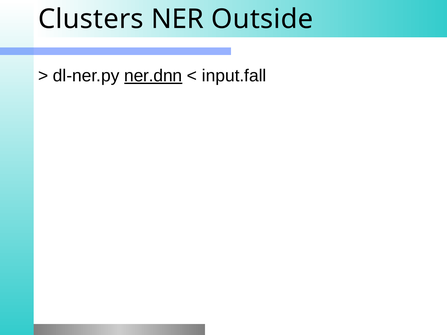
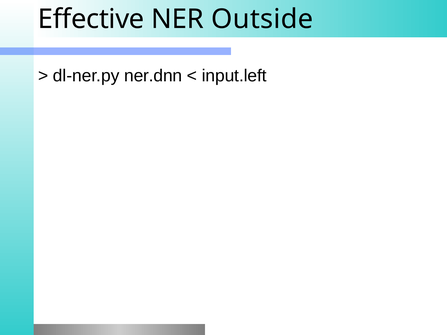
Clusters: Clusters -> Effective (91, 19)
ner.dnn underline: present -> none (153, 76)
input.fall: input.fall -> input.left (234, 76)
